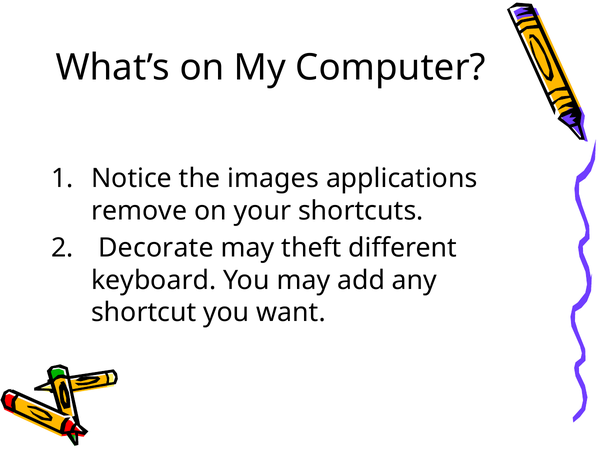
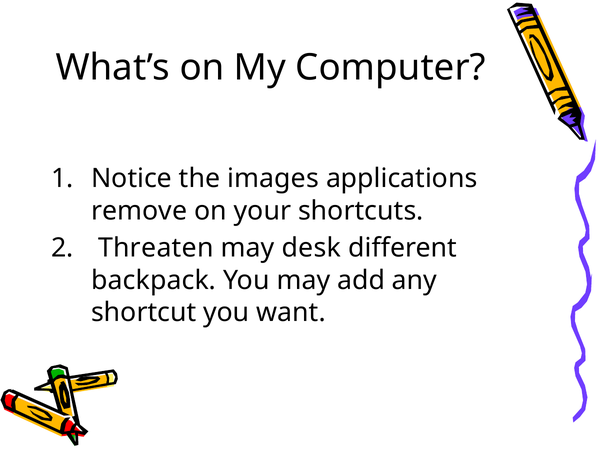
Decorate: Decorate -> Threaten (156, 248)
theft: theft -> desk (311, 248)
keyboard: keyboard -> backpack (154, 280)
